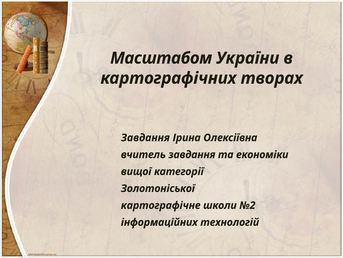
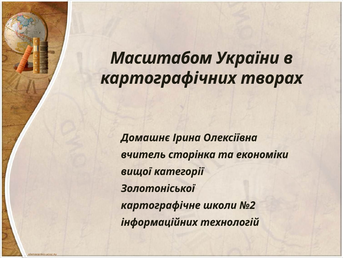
Завдання: Завдання -> Домашнє (145, 137)
вчитель завдання: завдання -> сторінка (192, 154)
